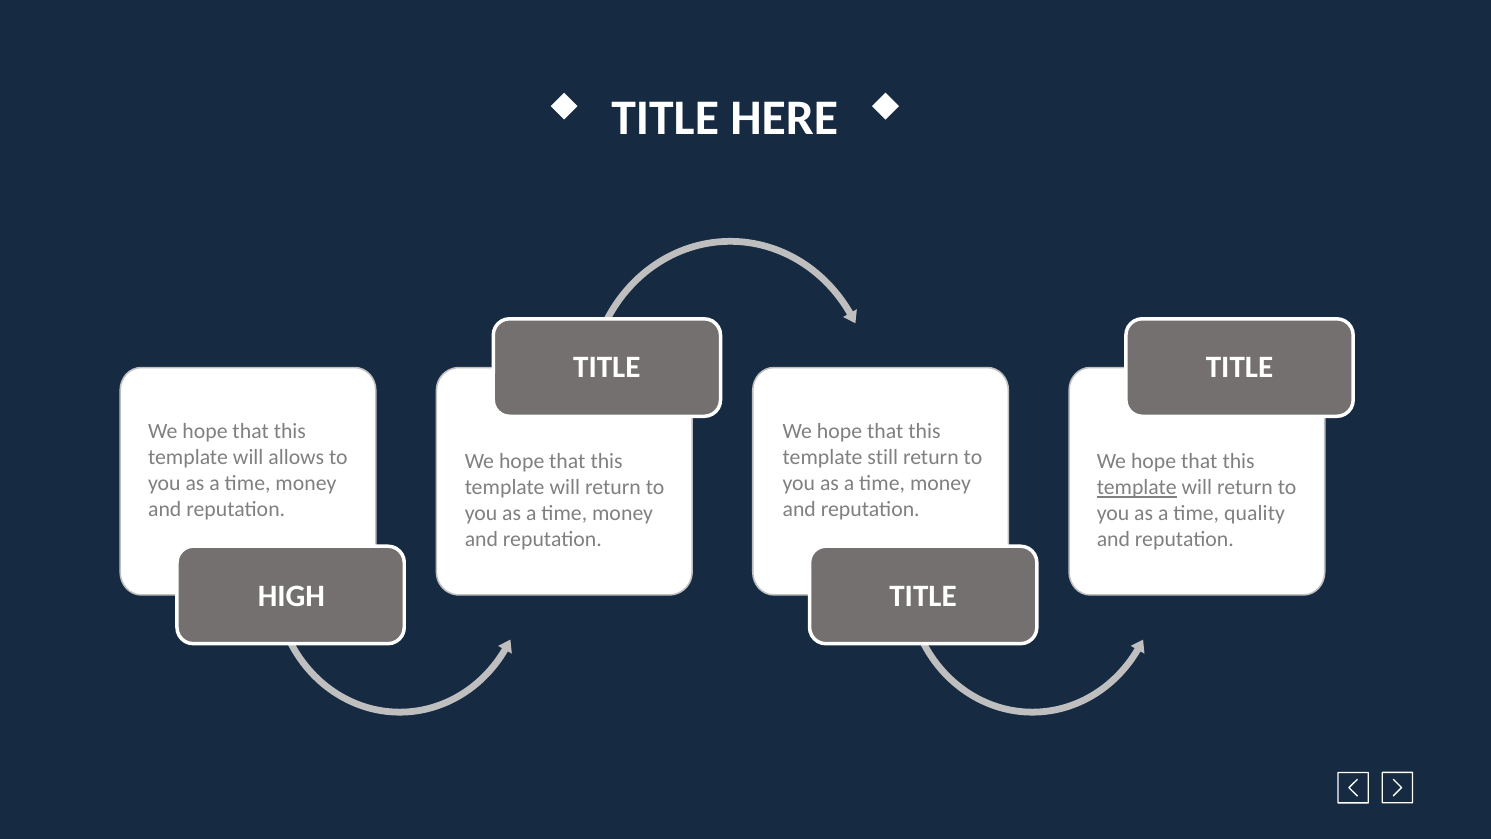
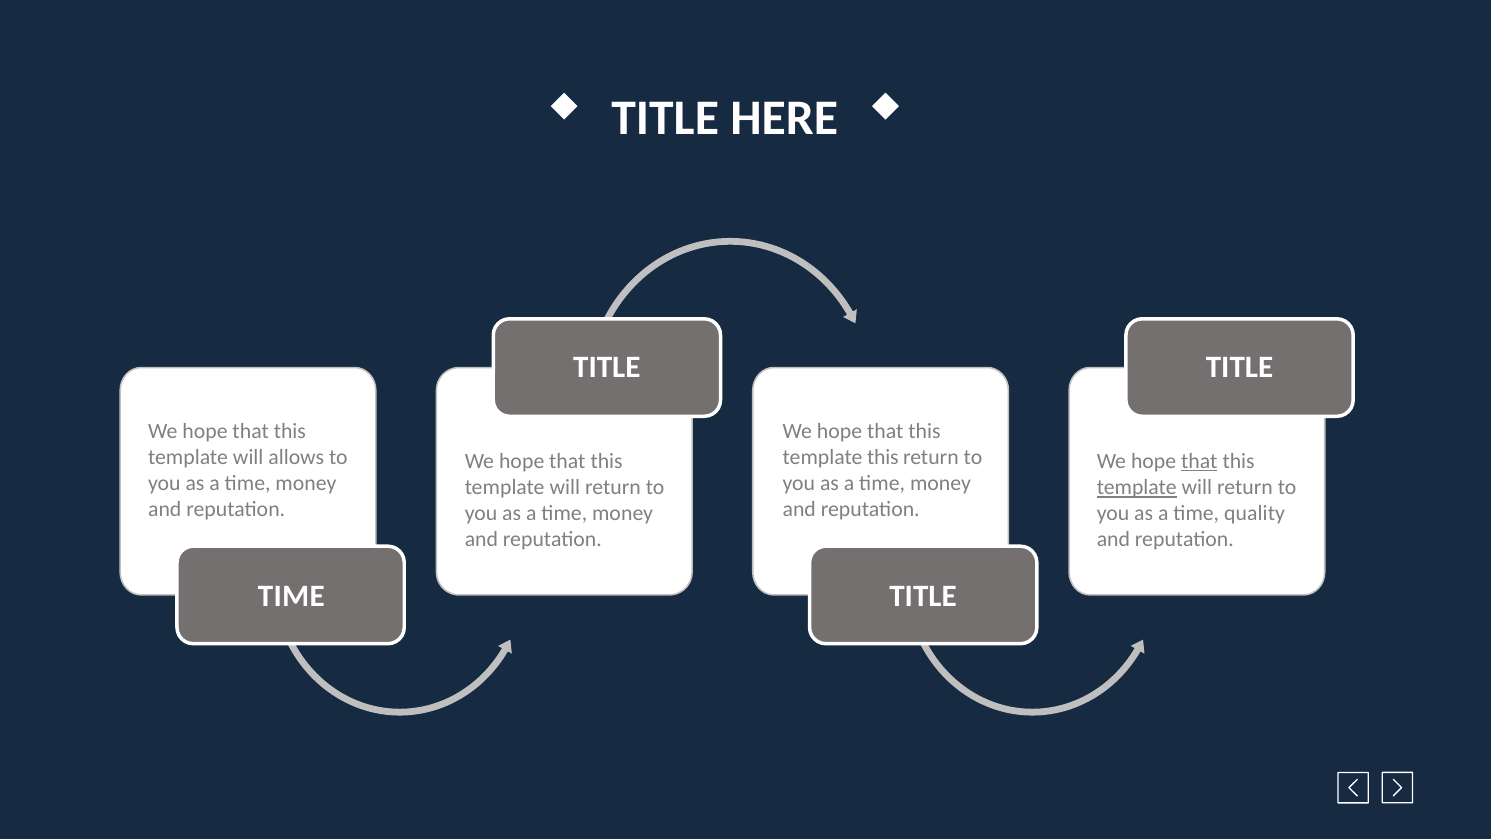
template still: still -> this (883, 457)
that underline: none -> present (1199, 461)
HIGH: HIGH -> TIME (291, 597)
